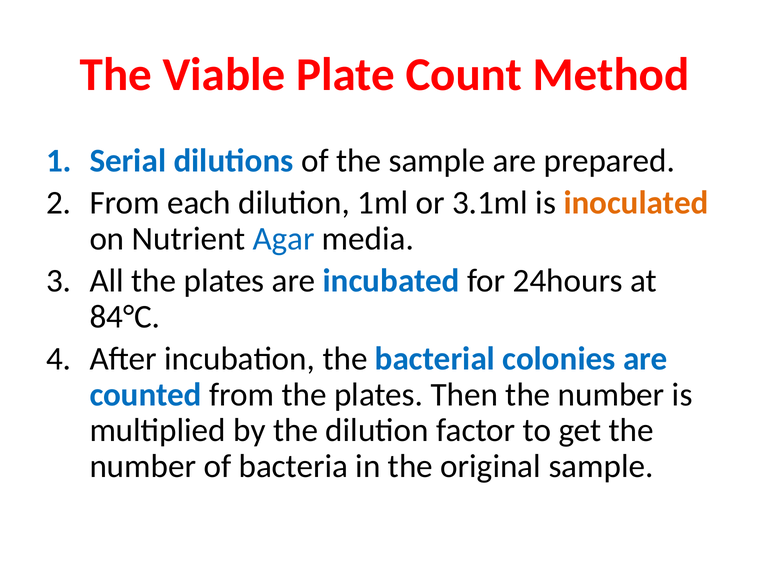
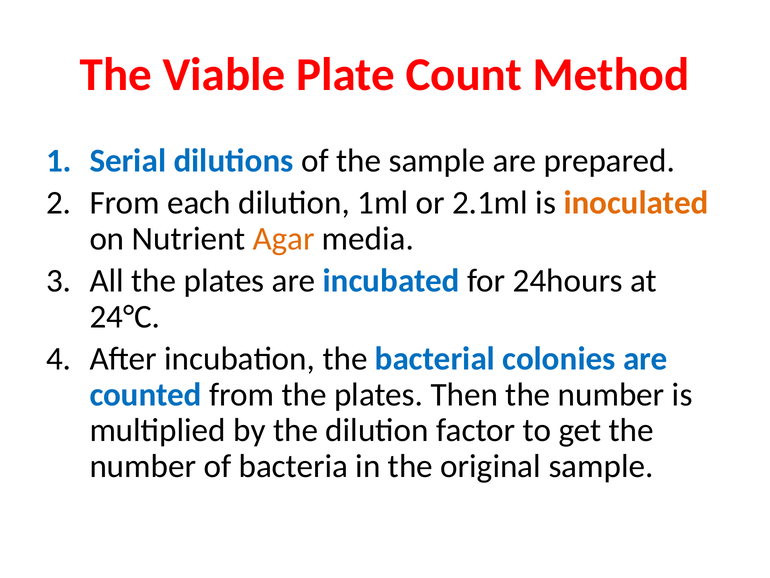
3.1ml: 3.1ml -> 2.1ml (490, 203)
Agar colour: blue -> orange (284, 239)
84°C: 84°C -> 24°C (125, 316)
